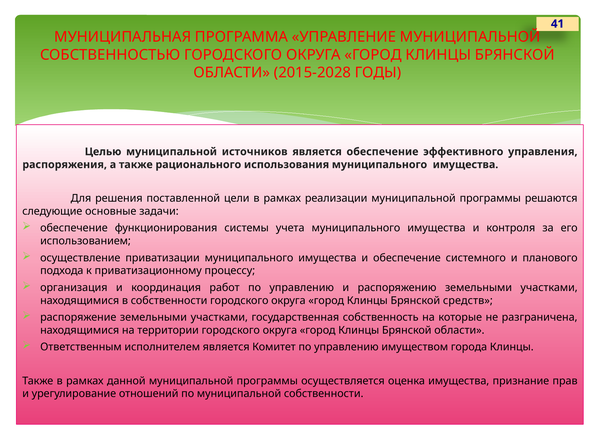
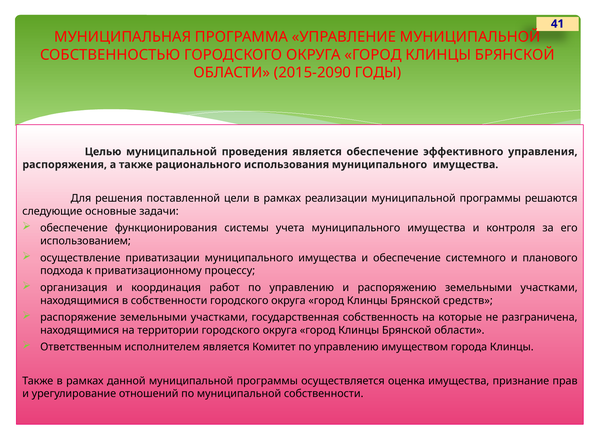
2015-2028: 2015-2028 -> 2015-2090 (312, 73)
источников: источников -> проведения (255, 152)
